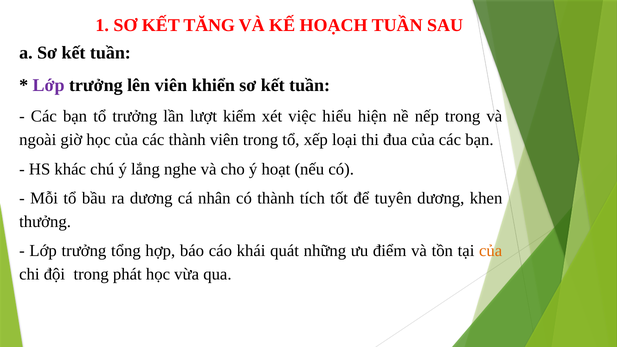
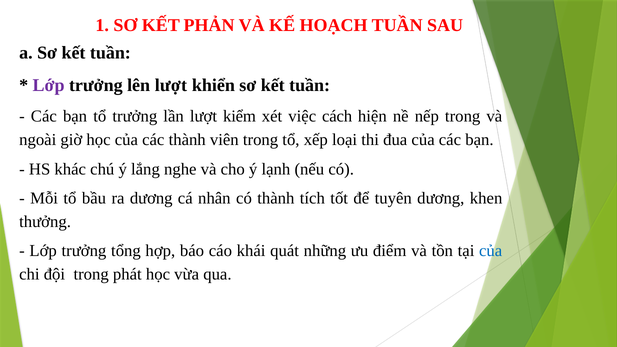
TĂNG: TĂNG -> PHẢN (209, 25)
lên viên: viên -> lượt (171, 85)
hiểu: hiểu -> cách (337, 116)
hoạt: hoạt -> lạnh (276, 169)
của colour: orange -> blue (491, 251)
